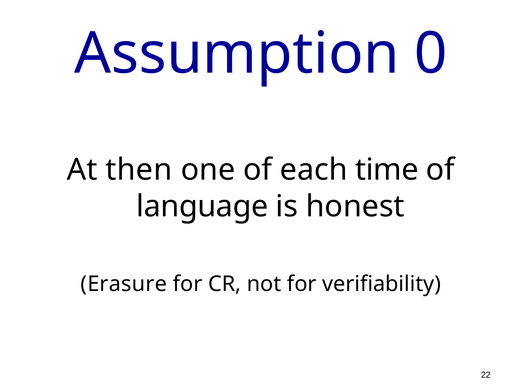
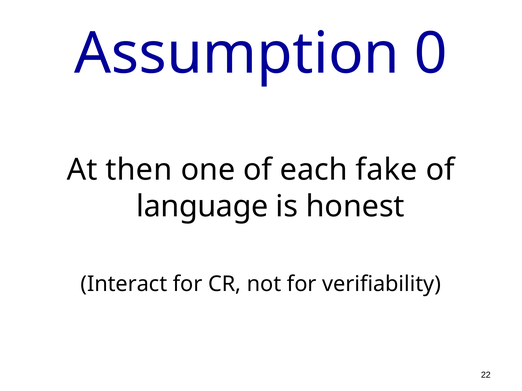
time: time -> fake (387, 170)
Erasure: Erasure -> Interact (124, 284)
